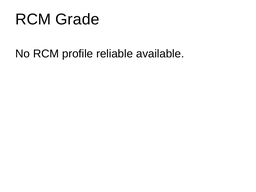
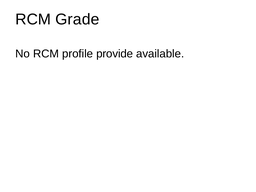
reliable: reliable -> provide (115, 54)
